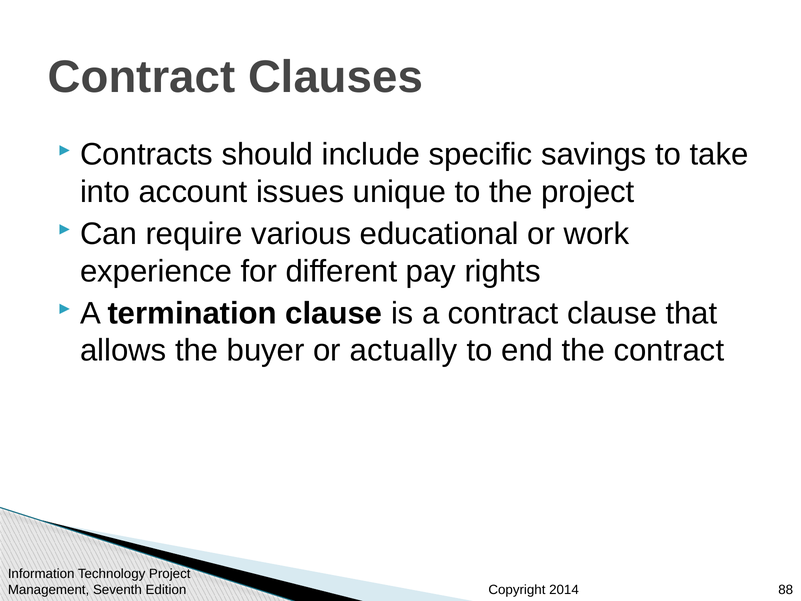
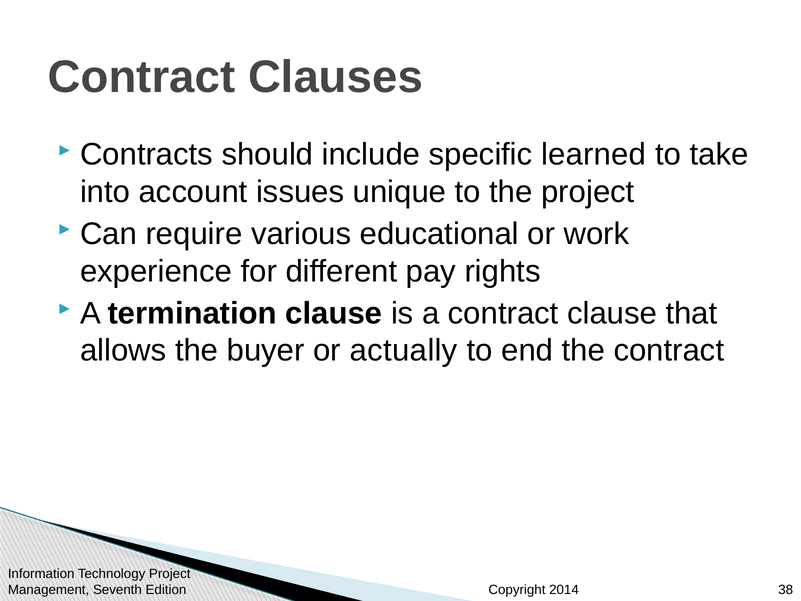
savings: savings -> learned (594, 155)
88: 88 -> 38 (786, 590)
